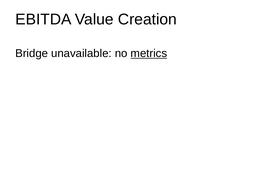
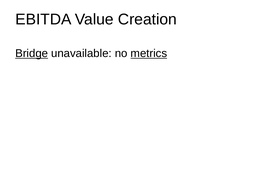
Bridge underline: none -> present (32, 53)
